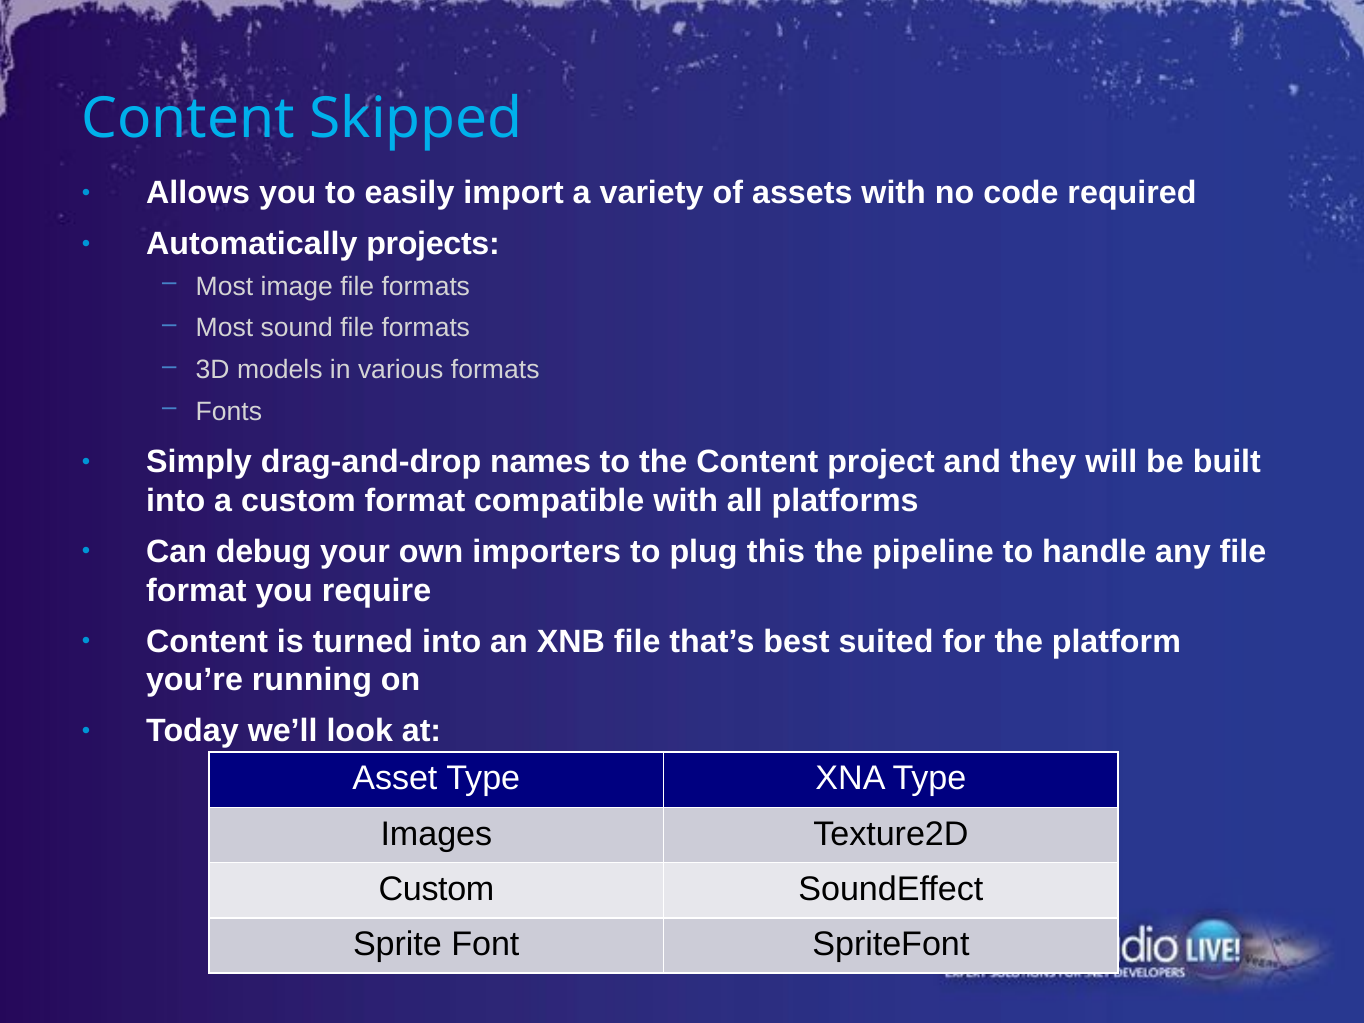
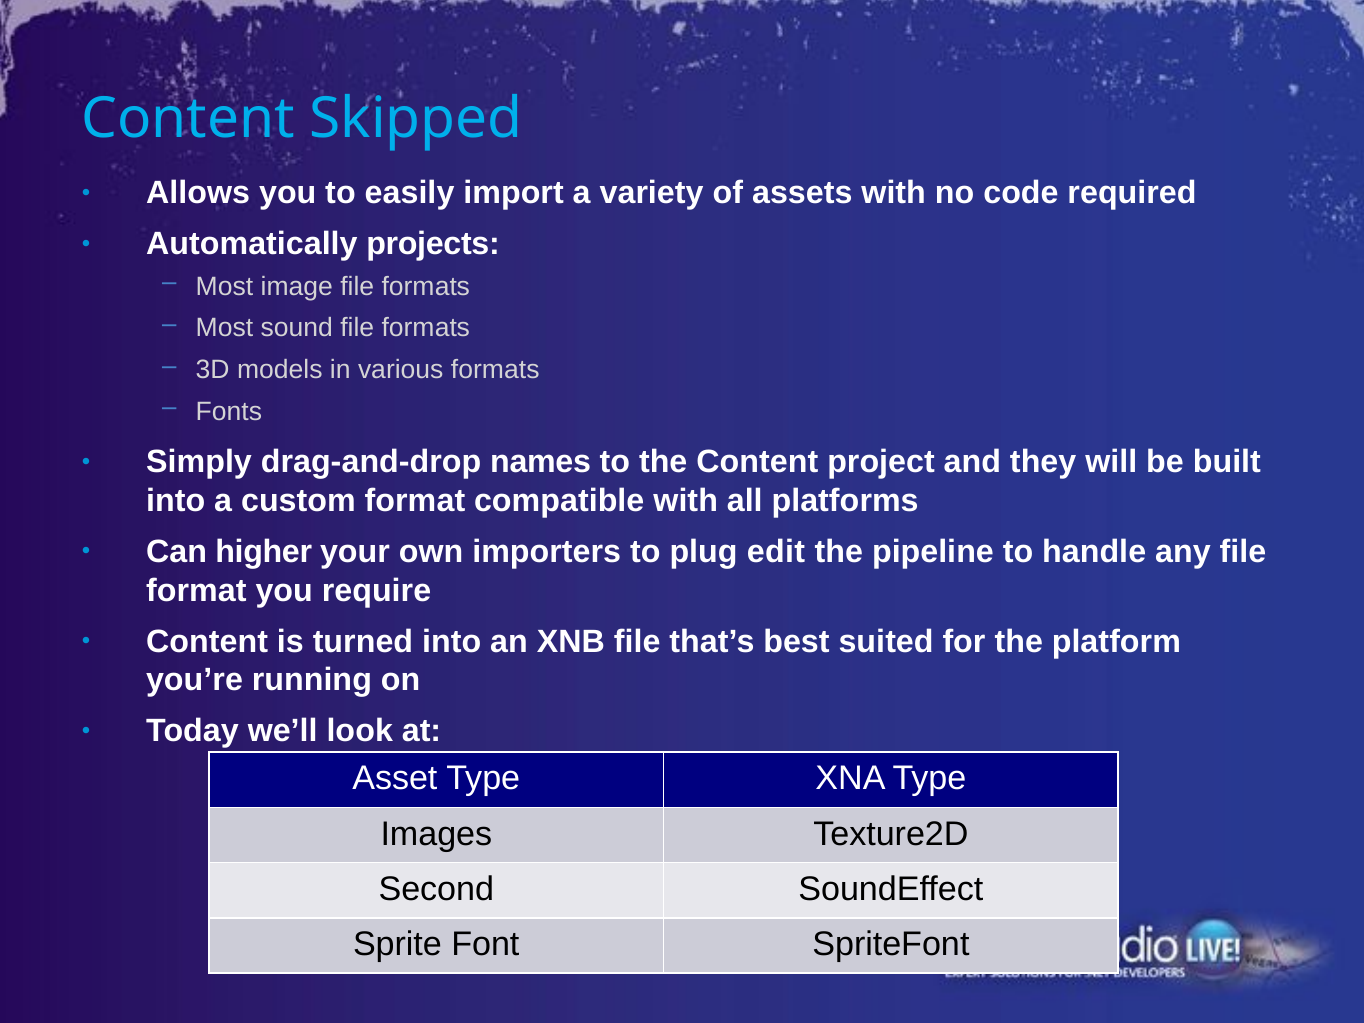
debug: debug -> higher (264, 552)
this: this -> edit (776, 552)
Custom: Custom -> Second (436, 889)
